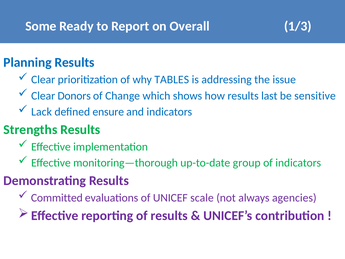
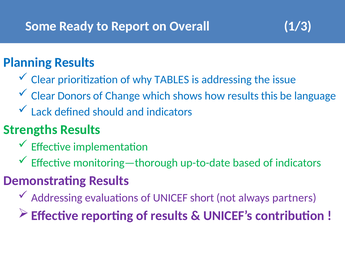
last: last -> this (269, 96)
sensitive: sensitive -> language (315, 96)
ensure: ensure -> should (108, 112)
group: group -> based (247, 163)
Committed: Committed -> Addressing (57, 198)
scale: scale -> short (202, 198)
agencies: agencies -> partners (294, 198)
